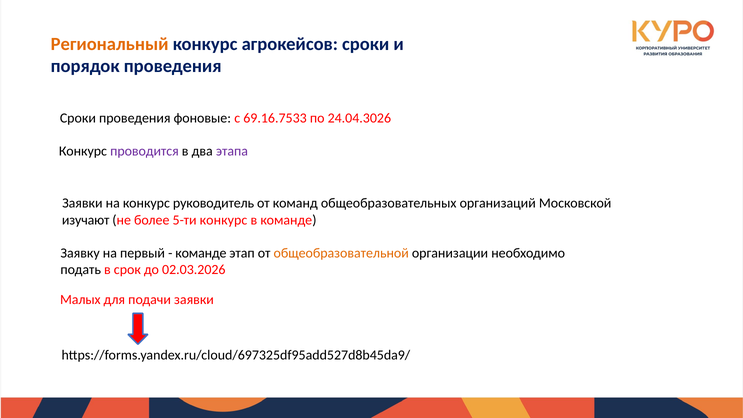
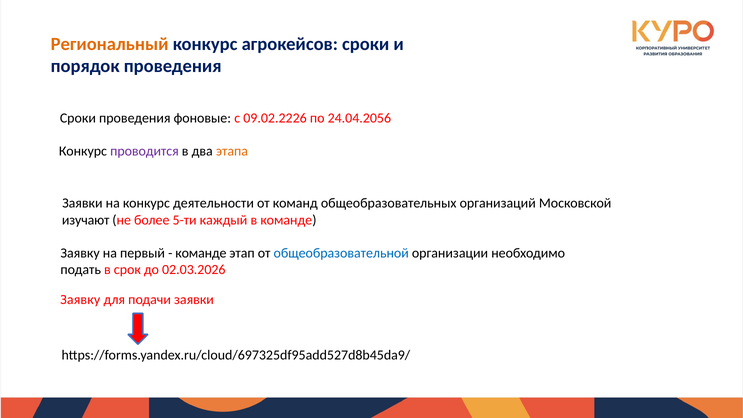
69.16.7533: 69.16.7533 -> 09.02.2226 (275, 118)
24.04.3026: 24.04.3026 -> 24.04.2056 (359, 118)
этапа colour: purple -> orange (232, 151)
руководитель: руководитель -> деятельности (213, 203)
5-ти конкурс: конкурс -> каждый (224, 220)
общеобразовательной colour: orange -> blue (341, 253)
Малых: Малых -> Заявку (80, 299)
